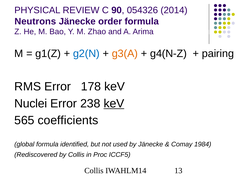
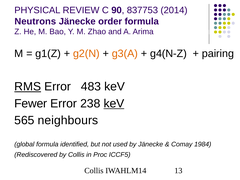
054326: 054326 -> 837753 (142, 10)
g2(N colour: blue -> orange (86, 54)
RMS underline: none -> present (28, 87)
178: 178 -> 483 (91, 87)
Nuclei: Nuclei -> Fewer (31, 104)
coefficients: coefficients -> neighbours (68, 120)
